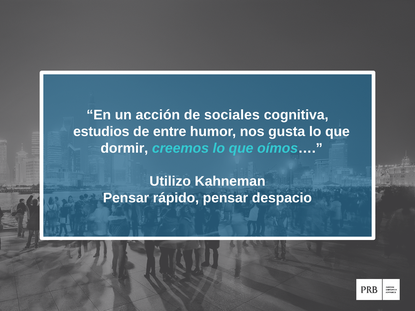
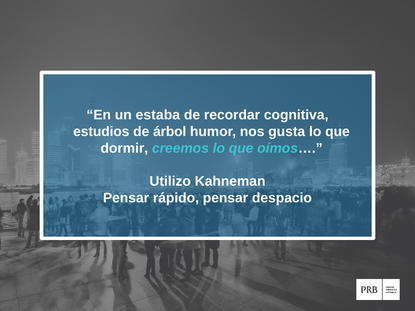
acción: acción -> estaba (158, 115)
sociales: sociales -> recordar (232, 115)
entre: entre -> árbol (170, 132)
